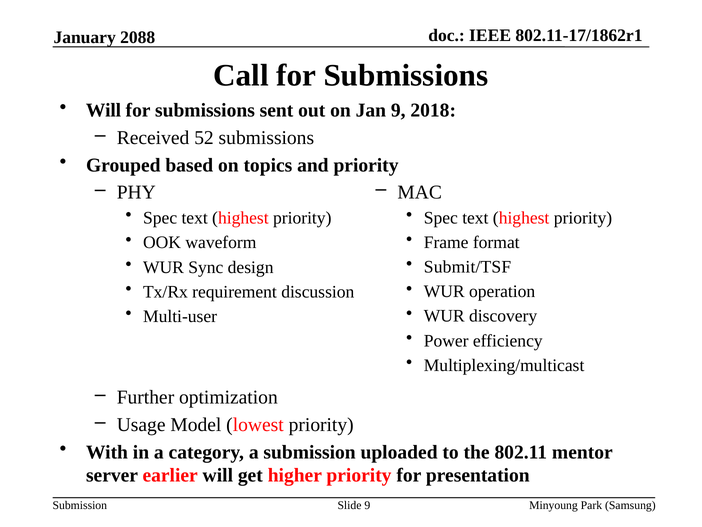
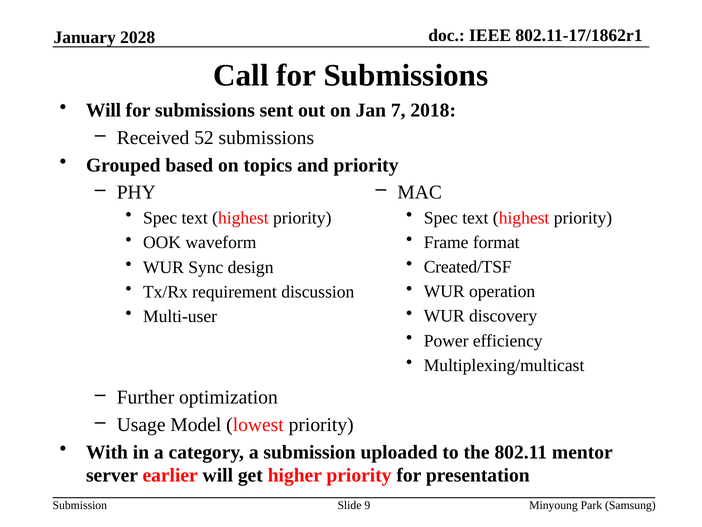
2088: 2088 -> 2028 (138, 37)
Jan 9: 9 -> 7 (398, 110)
Submit/TSF: Submit/TSF -> Created/TSF (468, 267)
